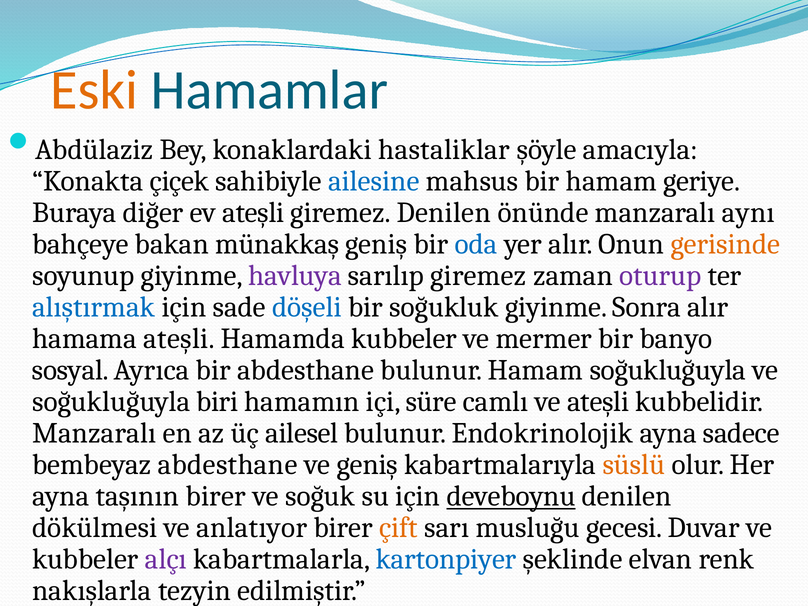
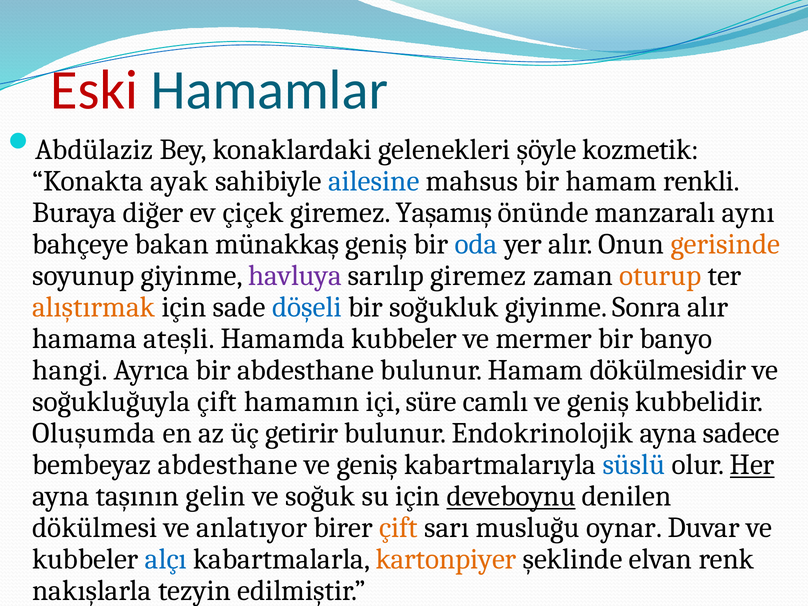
Eski colour: orange -> red (94, 90)
hastaliklar: hastaliklar -> gelenekleri (444, 150)
amacıyla: amacıyla -> kozmetik (641, 150)
çiçek: çiçek -> ayak (179, 181)
geriye: geriye -> renkli (702, 181)
ev ateşli: ateşli -> çiçek (253, 213)
giremez Denilen: Denilen -> Yaşamış (444, 213)
oturup colour: purple -> orange (660, 276)
alıştırmak colour: blue -> orange (94, 307)
sosyal: sosyal -> hangi (70, 370)
Hamam soğukluğuyla: soğukluğuyla -> dökülmesidir (668, 370)
soğukluğuyla biri: biri -> çift (217, 402)
camlı ve ateşli: ateşli -> geniş (598, 402)
Manzaralı: Manzaralı -> Oluşumda (94, 433)
ailesel: ailesel -> getirir (302, 433)
süslü colour: orange -> blue (634, 465)
Her underline: none -> present (752, 465)
taşının birer: birer -> gelin (216, 496)
gecesi: gecesi -> oynar (624, 528)
alçı colour: purple -> blue (166, 559)
kartonpiyer colour: blue -> orange (446, 559)
